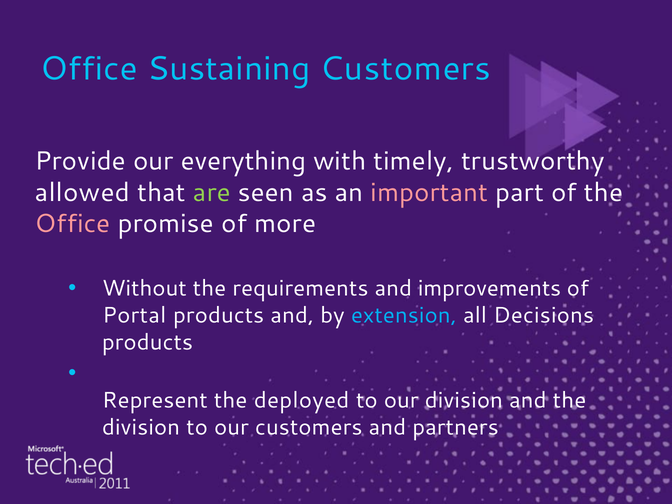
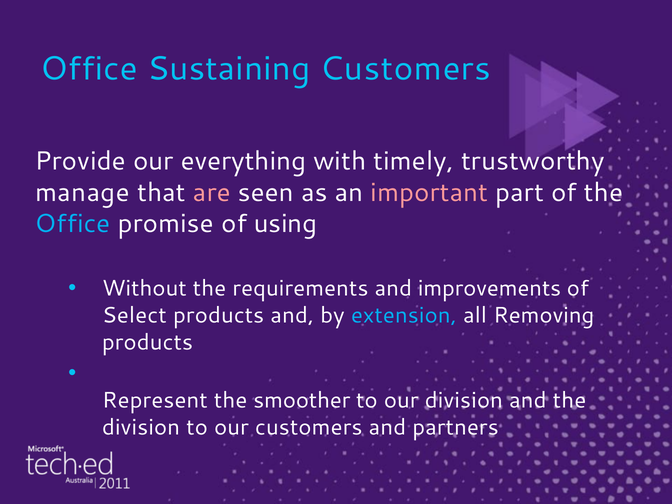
allowed: allowed -> manage (82, 192)
are colour: light green -> pink (212, 192)
Office colour: pink -> light blue (73, 224)
more: more -> using (285, 224)
Portal: Portal -> Select (134, 315)
Decisions: Decisions -> Removing (544, 315)
deployed: deployed -> smoother (302, 400)
